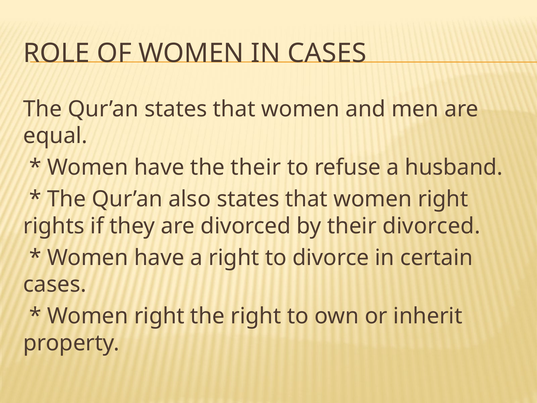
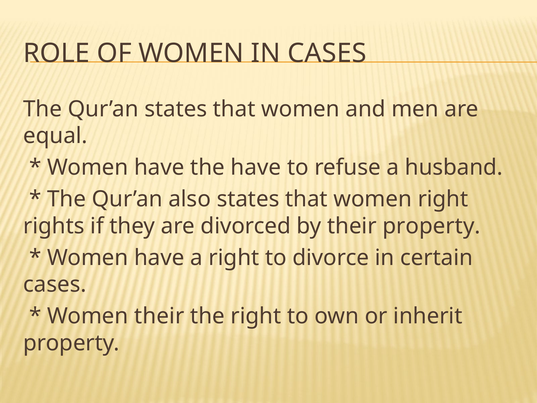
the their: their -> have (256, 167)
their divorced: divorced -> property (432, 226)
right: right -> their (159, 316)
